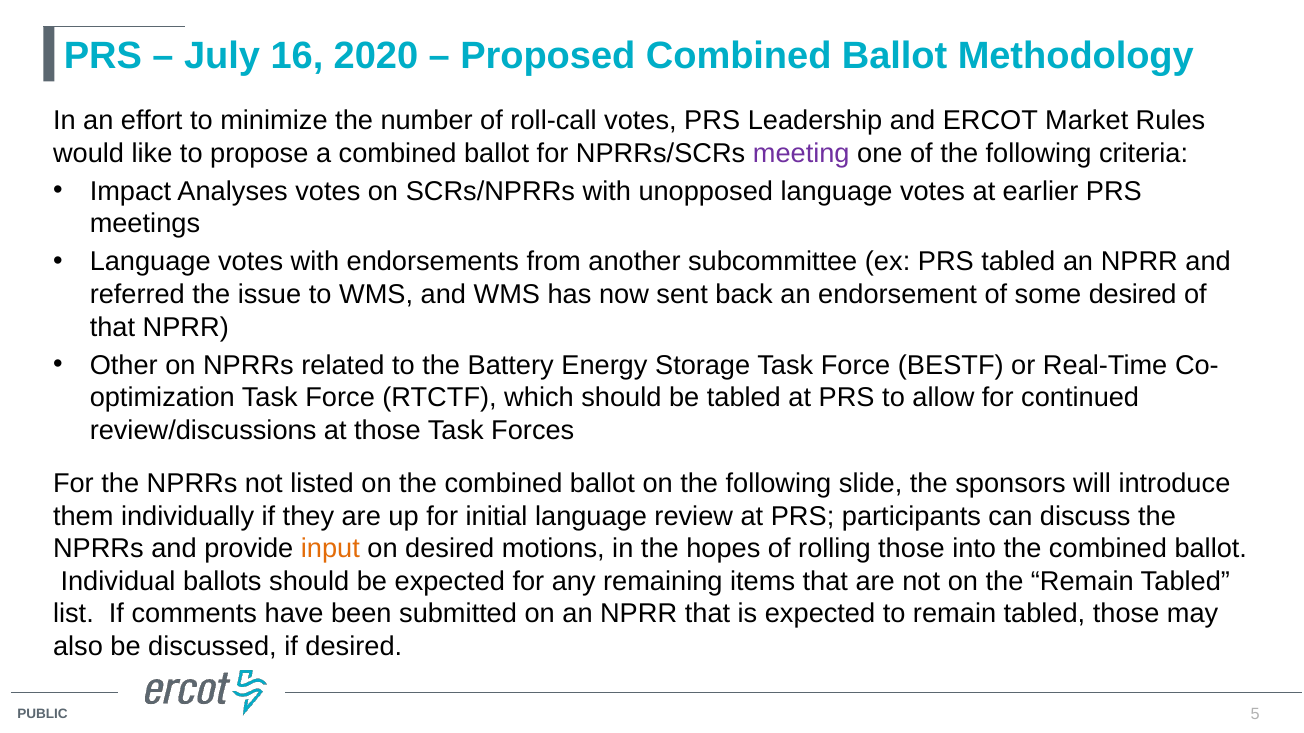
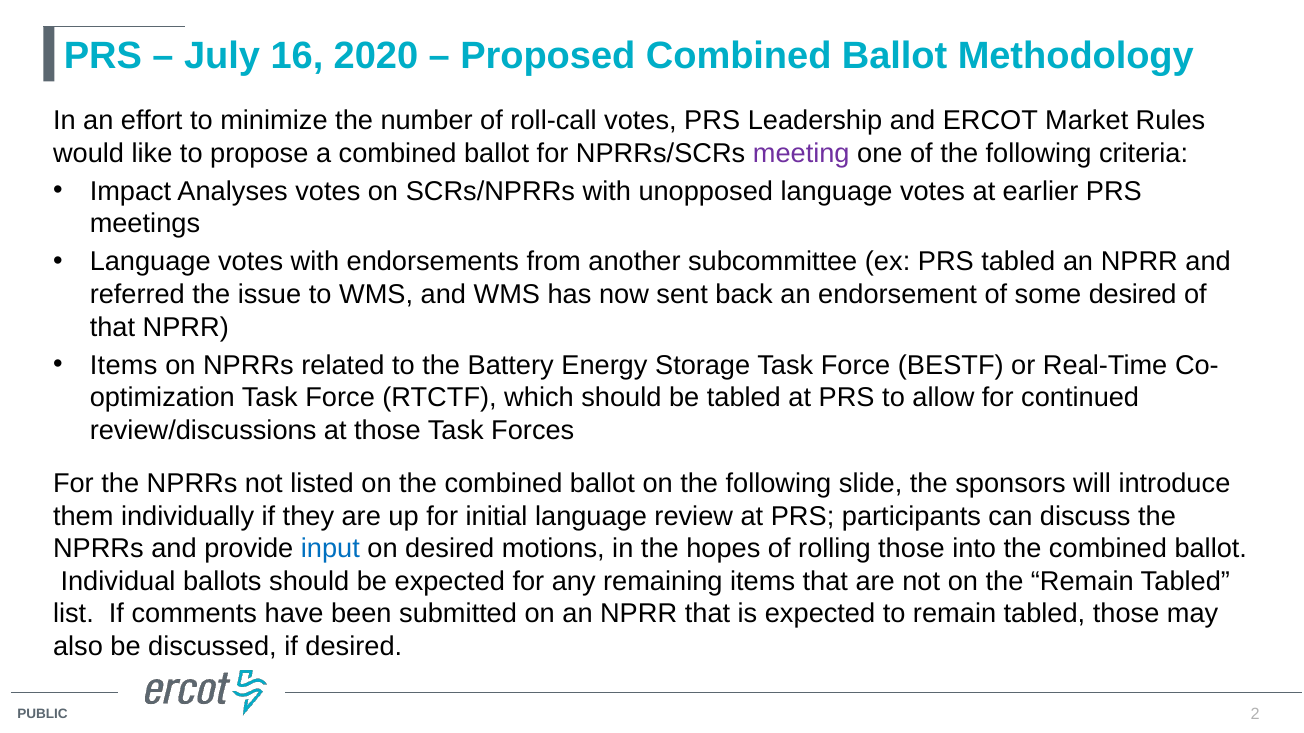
Other: Other -> Items (124, 365)
input colour: orange -> blue (330, 549)
5: 5 -> 2 (1255, 715)
